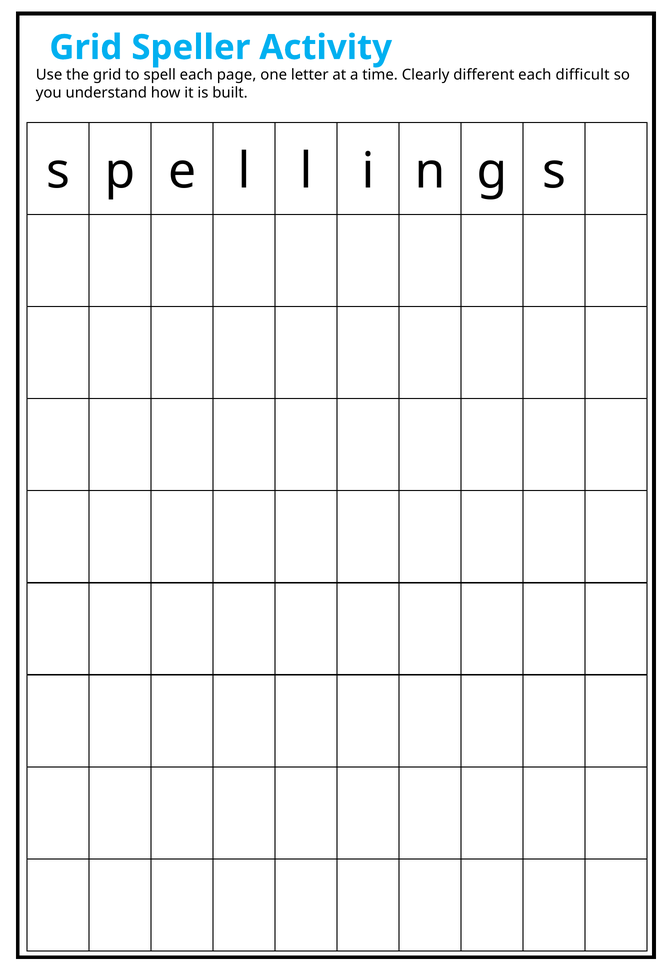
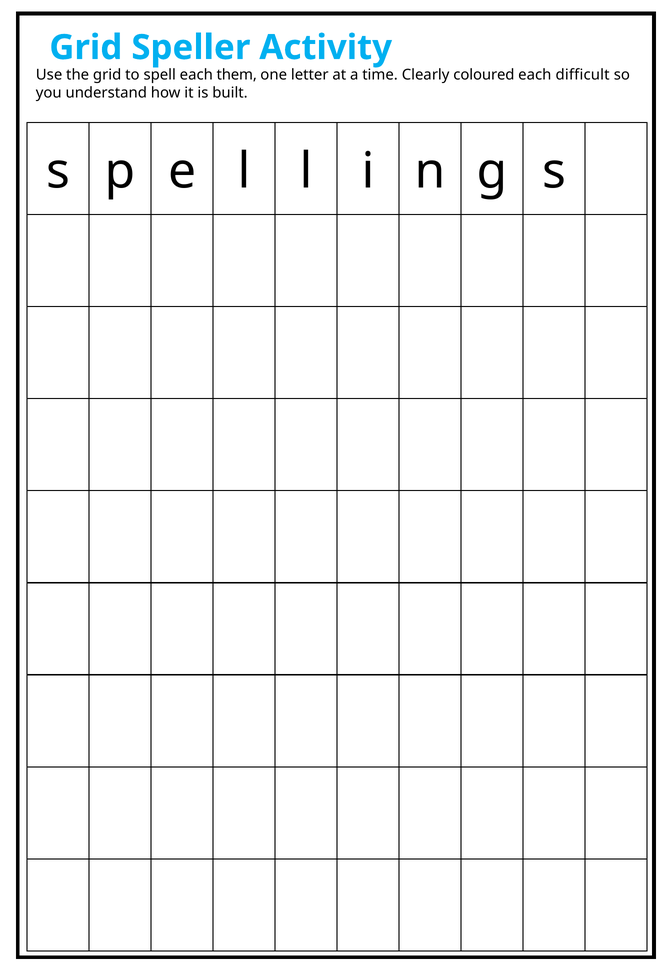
page: page -> them (237, 75)
different: different -> coloured (484, 75)
